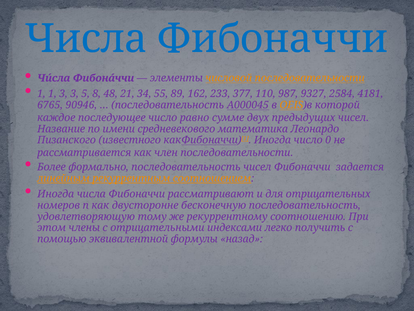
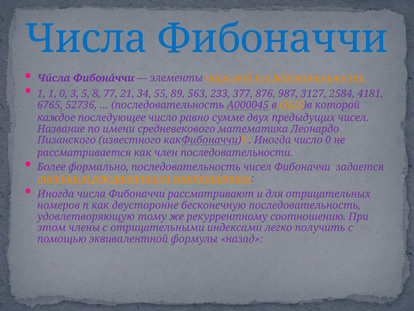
1 3: 3 -> 0 (63, 94)
48: 48 -> 77 (111, 94)
162: 162 -> 563 (198, 94)
110: 110 -> 876 (266, 94)
9327: 9327 -> 3127 (314, 94)
90946: 90946 -> 52736 (81, 105)
